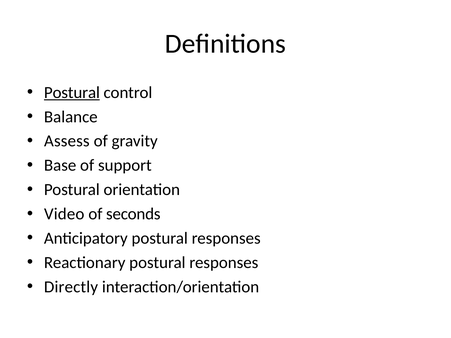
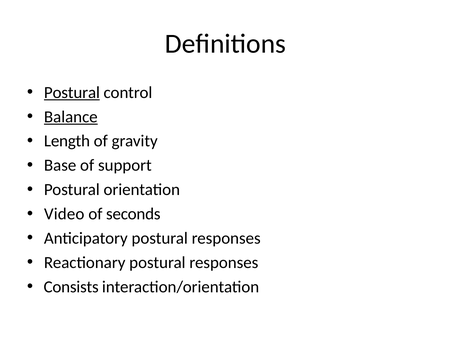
Balance underline: none -> present (71, 117)
Assess: Assess -> Length (67, 141)
Directly: Directly -> Consists (71, 287)
